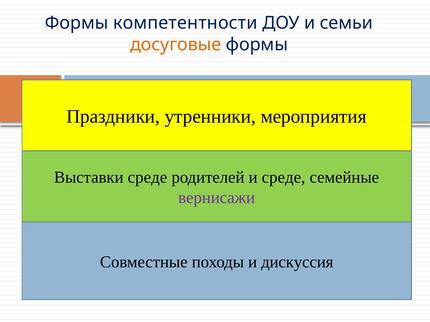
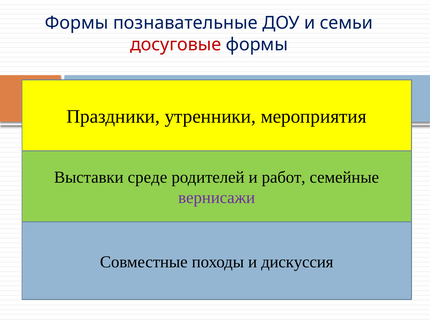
компетентности: компетентности -> познавательные (185, 23)
досуговые colour: orange -> red (176, 45)
и среде: среде -> работ (284, 178)
